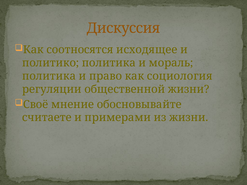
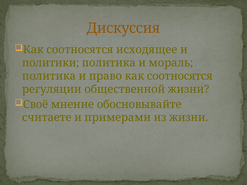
политико: политико -> политики (51, 63)
право как социология: социология -> соотносятся (180, 76)
